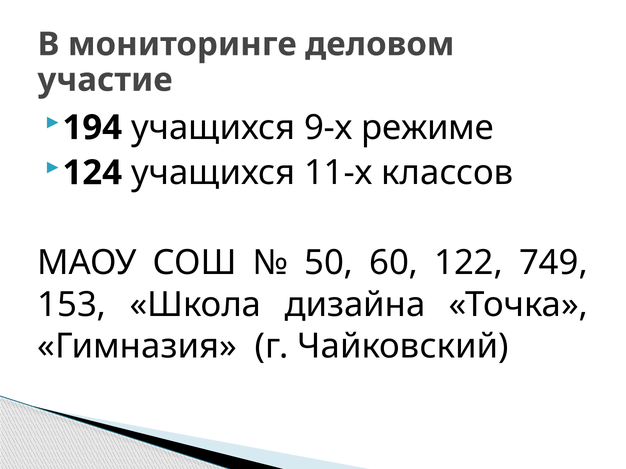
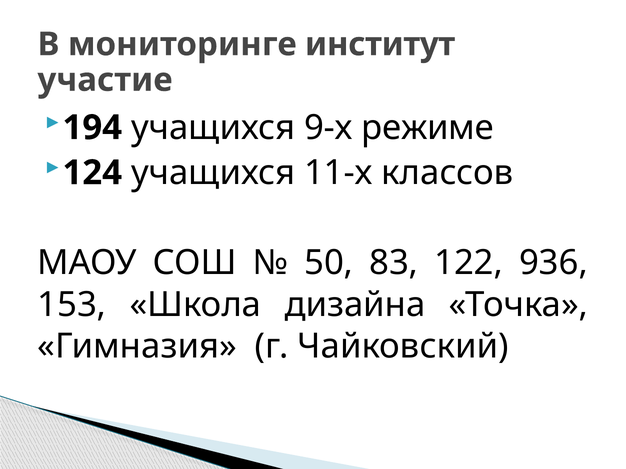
деловом: деловом -> институт (380, 44)
60: 60 -> 83 (394, 263)
749: 749 -> 936 (554, 263)
